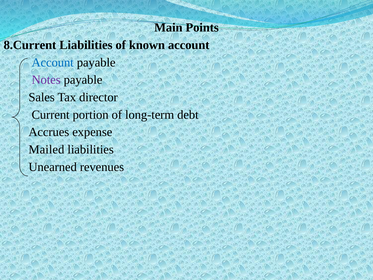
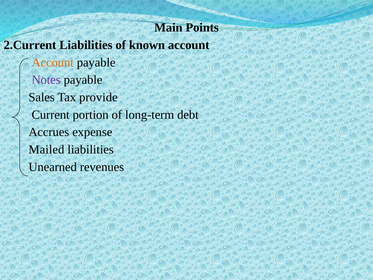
8.Current: 8.Current -> 2.Current (30, 45)
Account colour: blue -> orange (53, 62)
director: director -> provide (98, 97)
